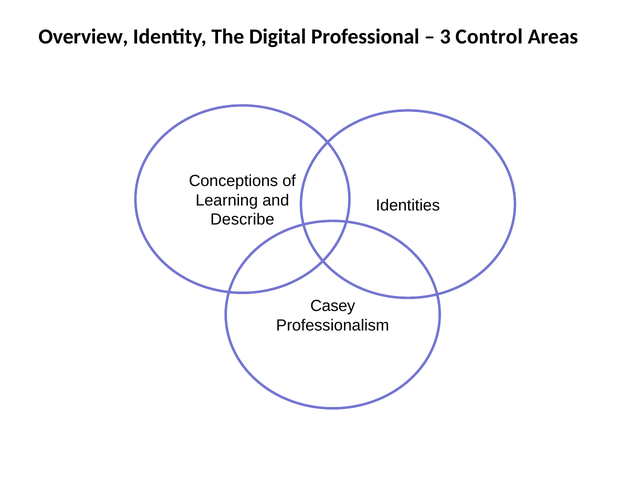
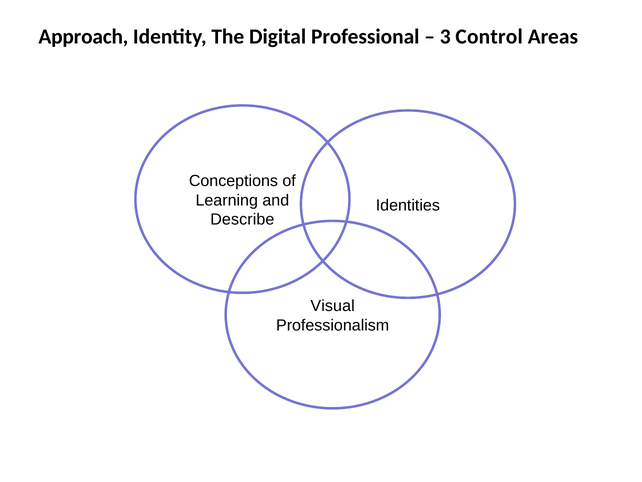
Overview: Overview -> Approach (83, 37)
Casey: Casey -> Visual (333, 306)
